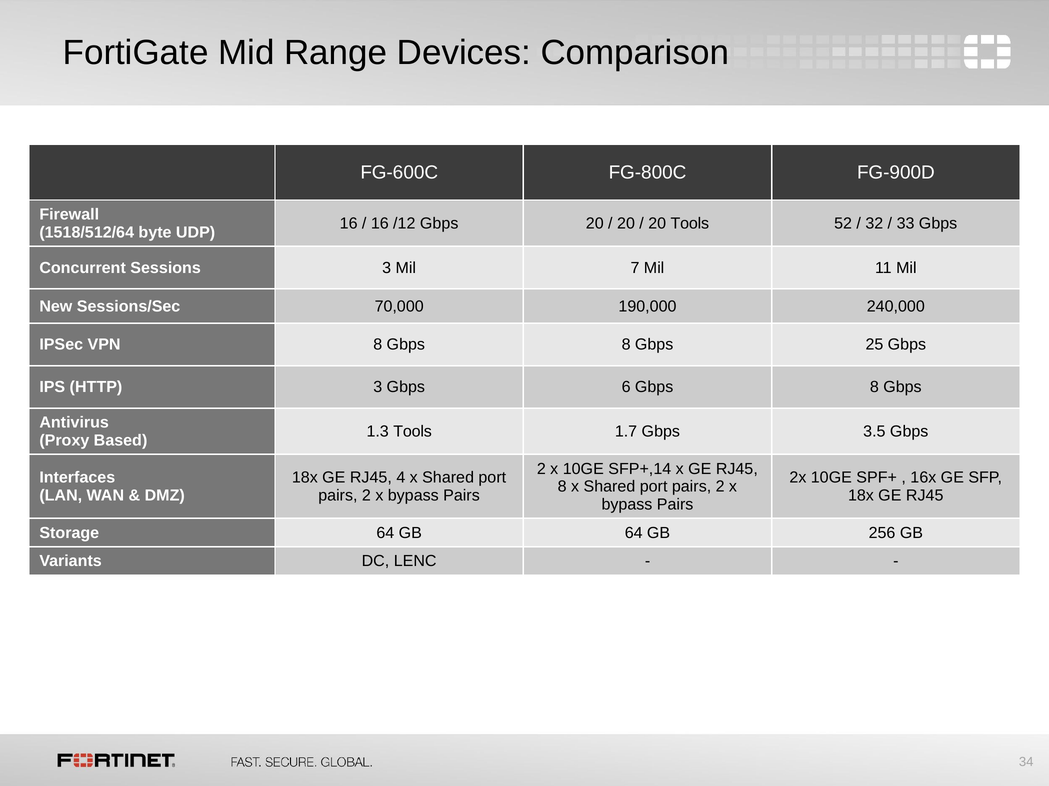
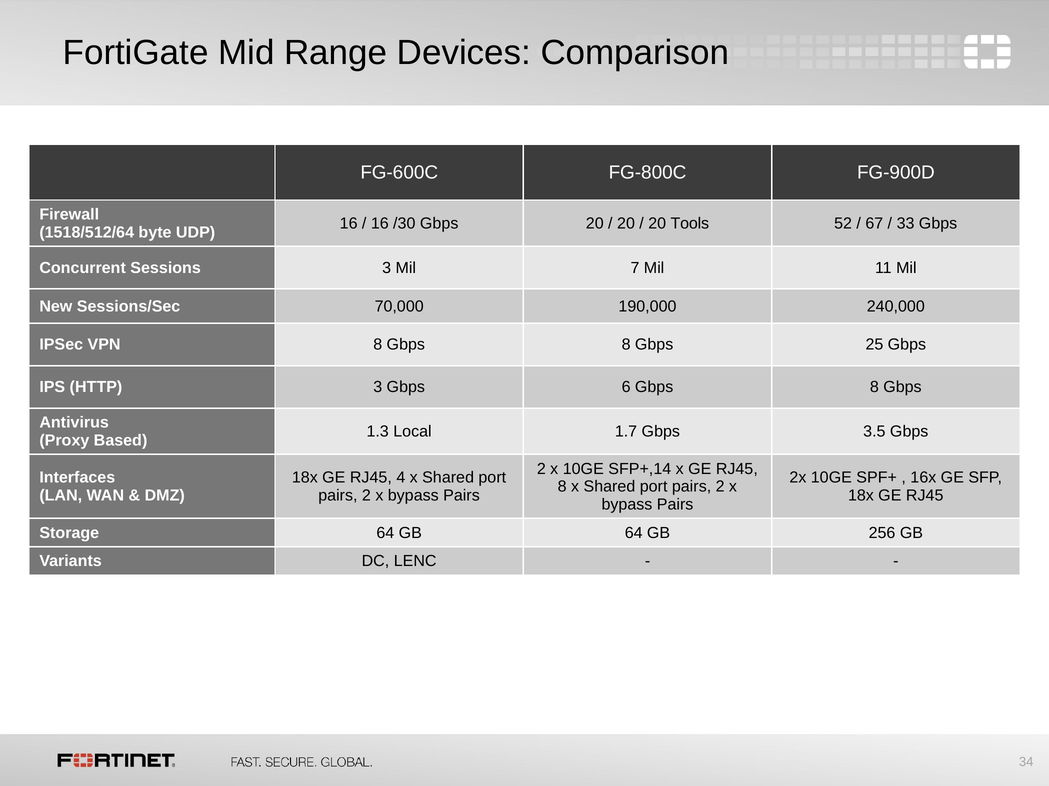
/12: /12 -> /30 (404, 224)
32: 32 -> 67 (874, 224)
1.3 Tools: Tools -> Local (412, 432)
